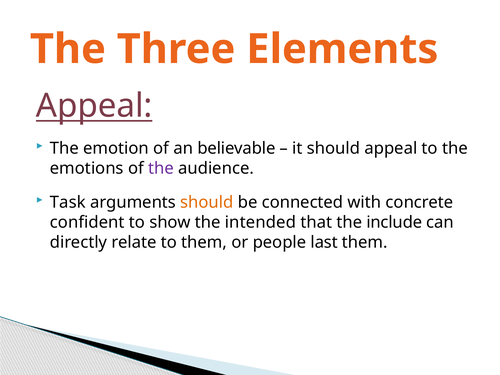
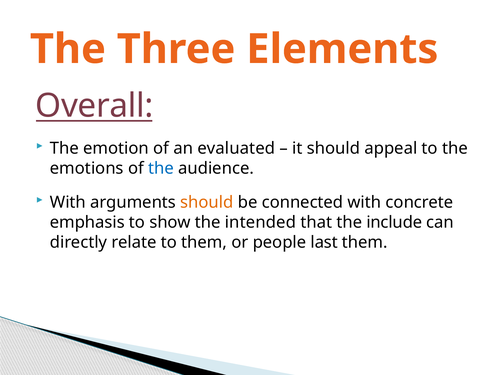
Appeal: Appeal -> Overall (94, 106)
believable: believable -> evaluated (236, 148)
the colour: purple -> blue (161, 168)
Task: Task -> With (68, 202)
confident: confident -> emphasis (87, 222)
